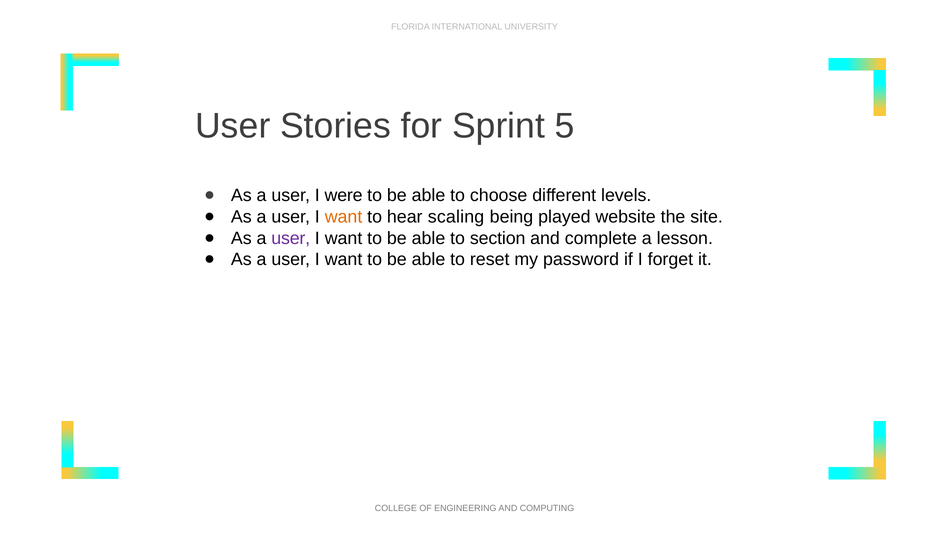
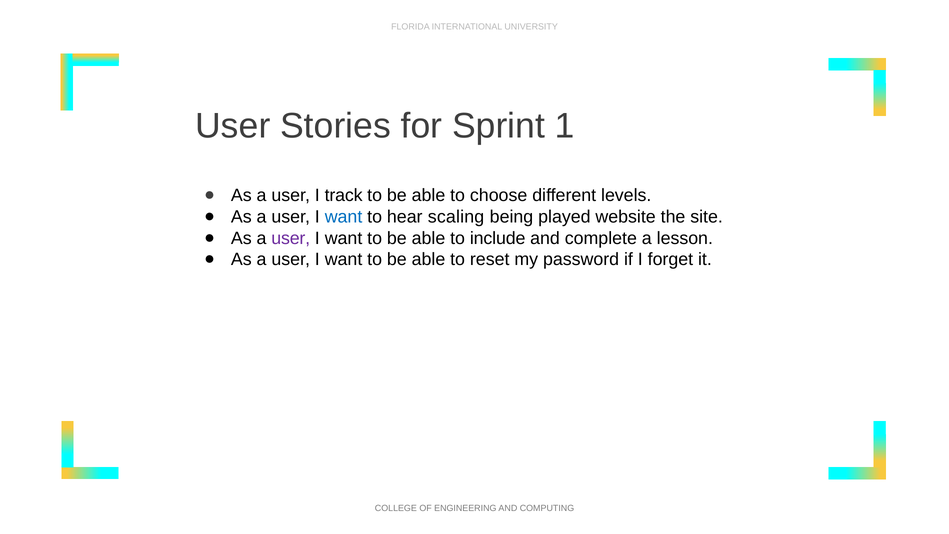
5: 5 -> 1 (565, 126)
were: were -> track (344, 195)
want colour: orange -> blue (344, 217)
section: section -> include (498, 238)
